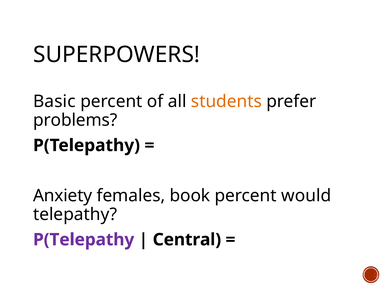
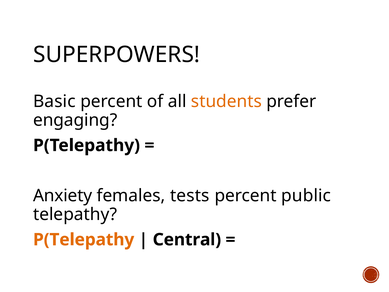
problems: problems -> engaging (75, 120)
book: book -> tests (190, 196)
would: would -> public (306, 196)
P(Telepathy colour: purple -> orange (84, 239)
